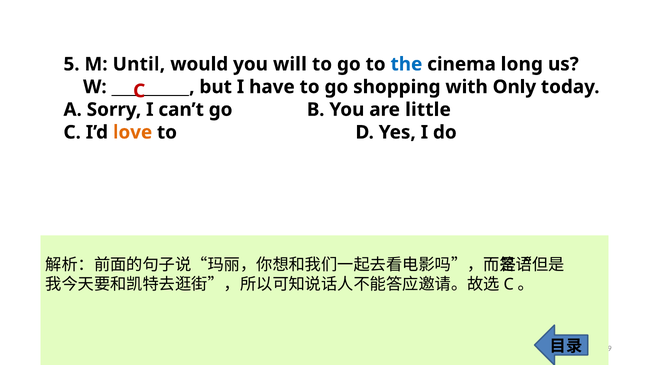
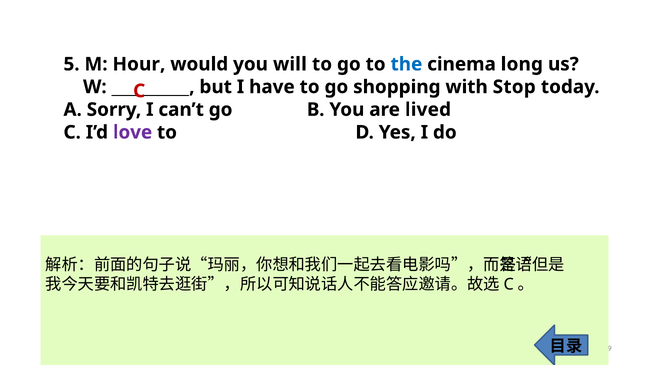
Until: Until -> Hour (139, 64)
Only: Only -> Stop (514, 87)
little: little -> lived (428, 110)
love colour: orange -> purple (133, 132)
